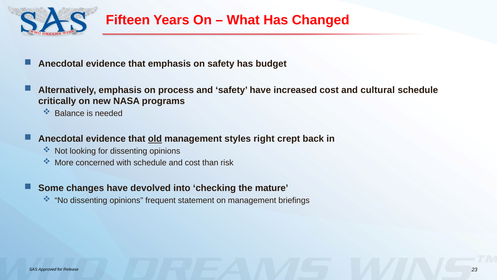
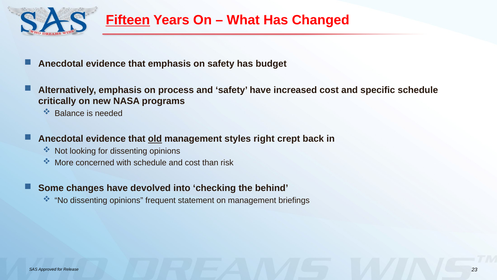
Fifteen underline: none -> present (128, 20)
cultural: cultural -> specific (378, 90)
mature: mature -> behind (272, 188)
